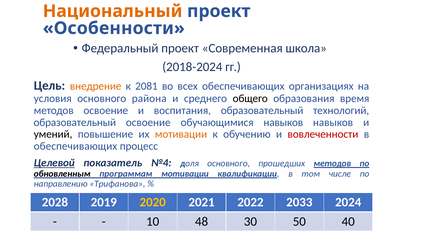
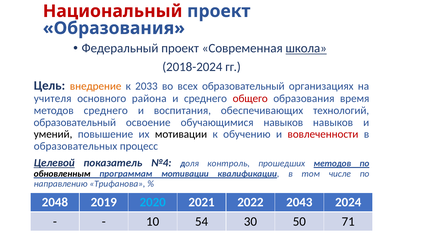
Национальный colour: orange -> red (113, 11)
Особенности: Особенности -> Образования (114, 28)
школа underline: none -> present (306, 48)
2081: 2081 -> 2033 (146, 86)
всех обеспечивающих: обеспечивающих -> образовательный (243, 86)
условия: условия -> учителя (53, 99)
общего colour: black -> red (250, 99)
методов освоение: освоение -> среднего (106, 111)
воспитания образовательный: образовательный -> обеспечивающих (262, 111)
мотивации colour: orange -> black (181, 134)
обеспечивающих: обеспечивающих -> образовательных (76, 146)
доля основного: основного -> контроль (229, 164)
2028: 2028 -> 2048 (55, 203)
2020 colour: yellow -> light blue (153, 203)
2033: 2033 -> 2043 (299, 203)
48: 48 -> 54 (202, 222)
40: 40 -> 71 (348, 222)
